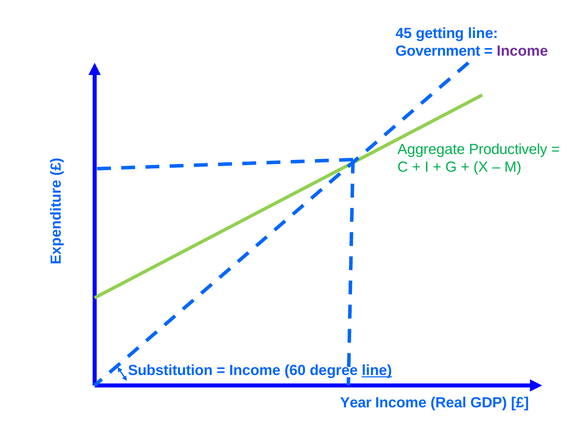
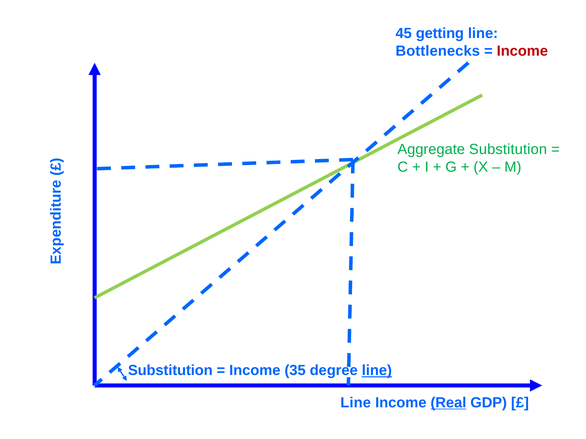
Government: Government -> Bottlenecks (438, 51)
Income colour: purple -> red (522, 51)
Productively: Productively -> Substitution (508, 150)
60: 60 -> 35 (295, 371)
Year: Year -> Line (356, 403)
Real underline: none -> present (448, 403)
